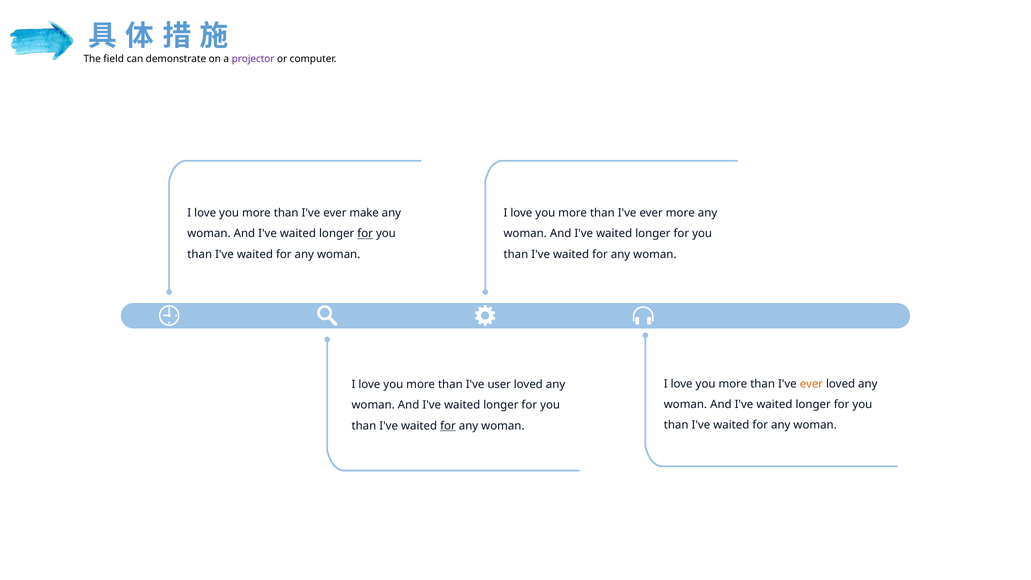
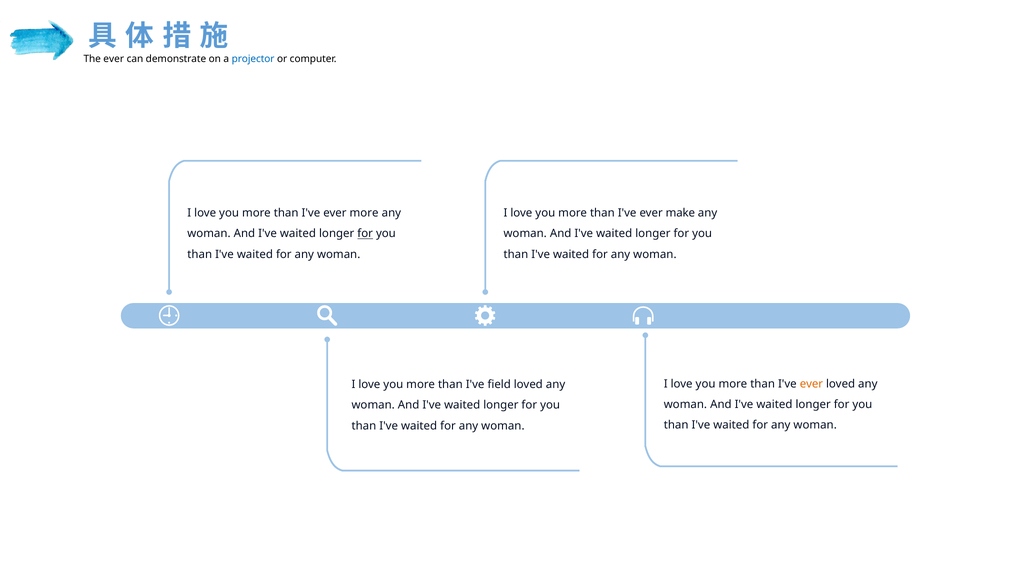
The field: field -> ever (114, 59)
projector colour: purple -> blue (253, 59)
ever make: make -> more (364, 213)
ever more: more -> make (680, 213)
user: user -> field (499, 385)
for underline: present -> none (448, 426)
